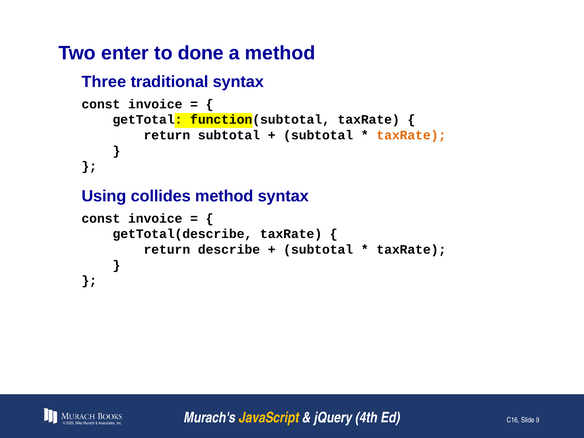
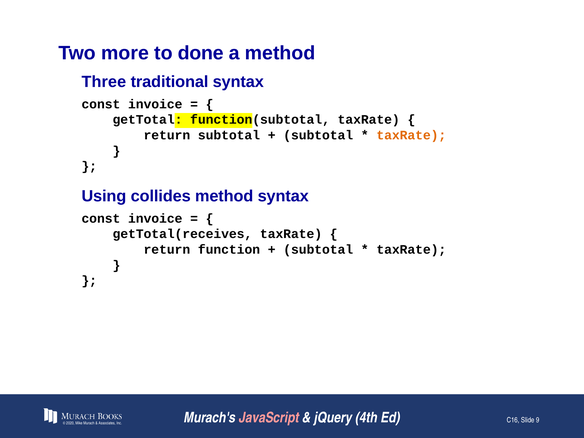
enter: enter -> more (125, 53)
getTotal(describe: getTotal(describe -> getTotal(receives (182, 234)
describe: describe -> function (229, 250)
JavaScript colour: yellow -> pink (269, 418)
